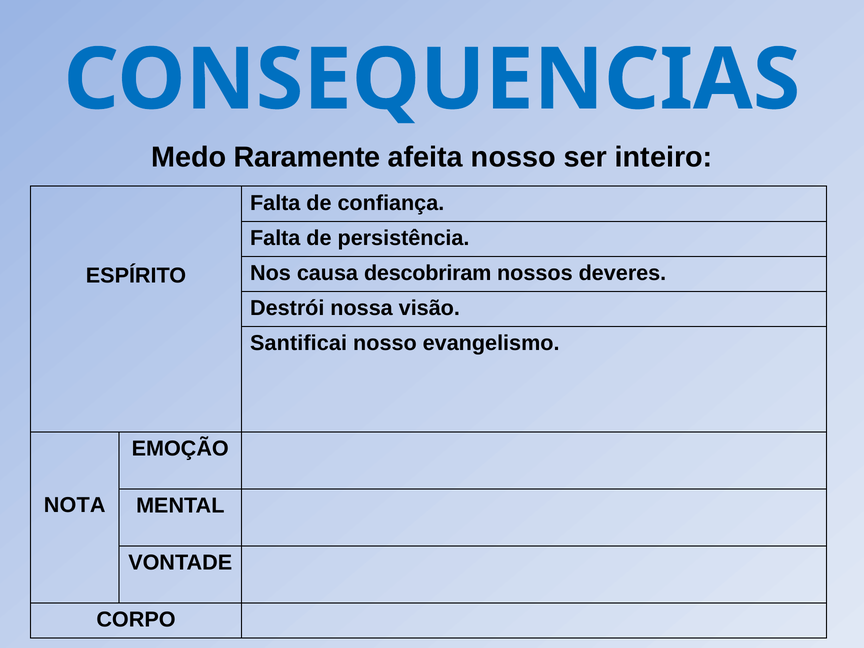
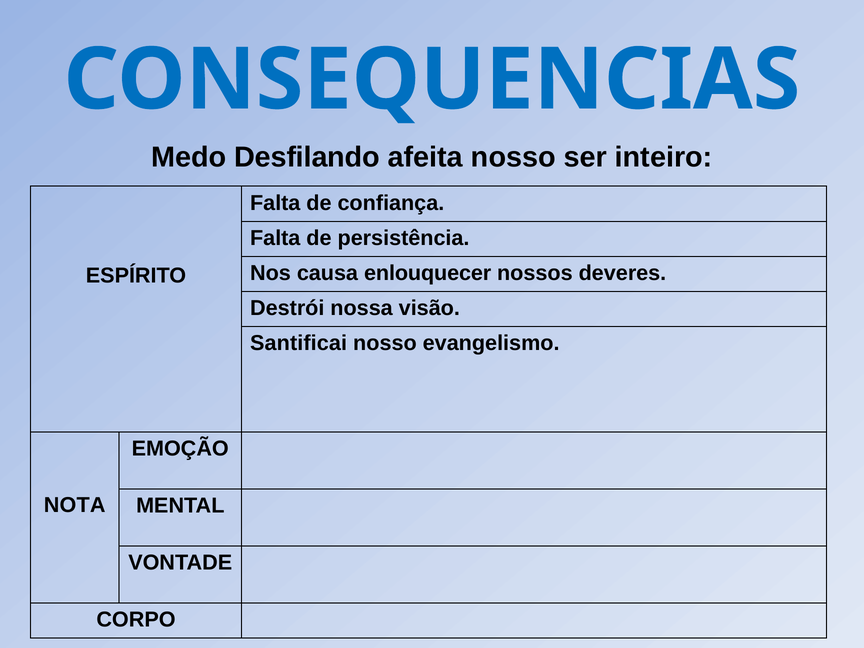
Raramente: Raramente -> Desfilando (307, 157)
descobriram: descobriram -> enlouquecer (428, 273)
